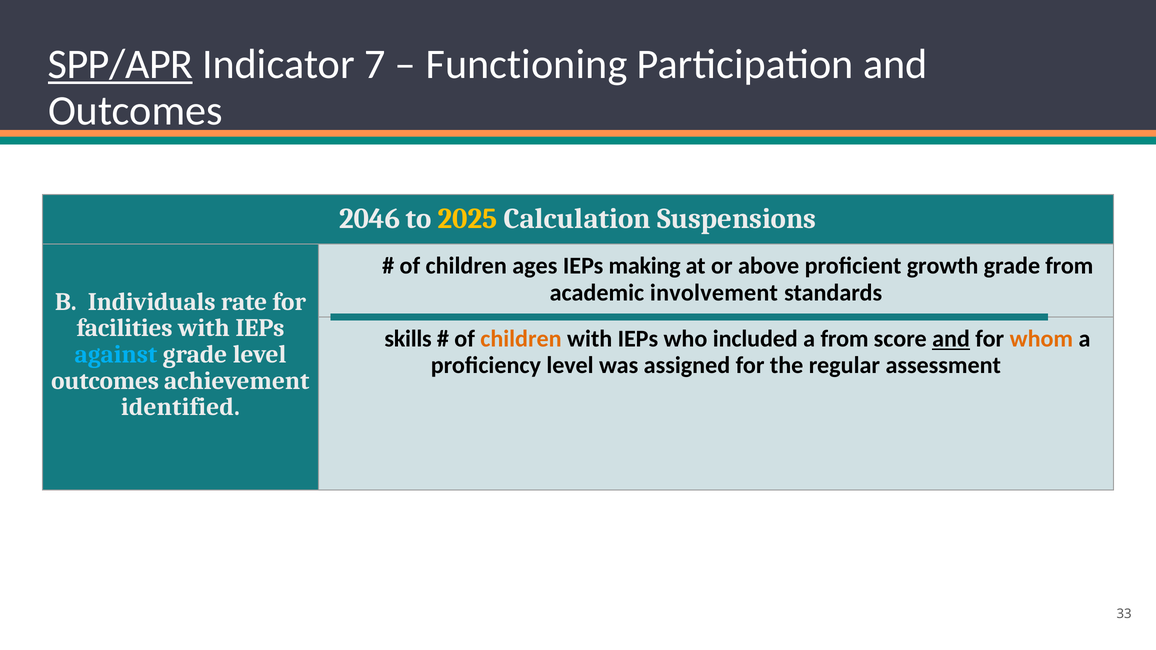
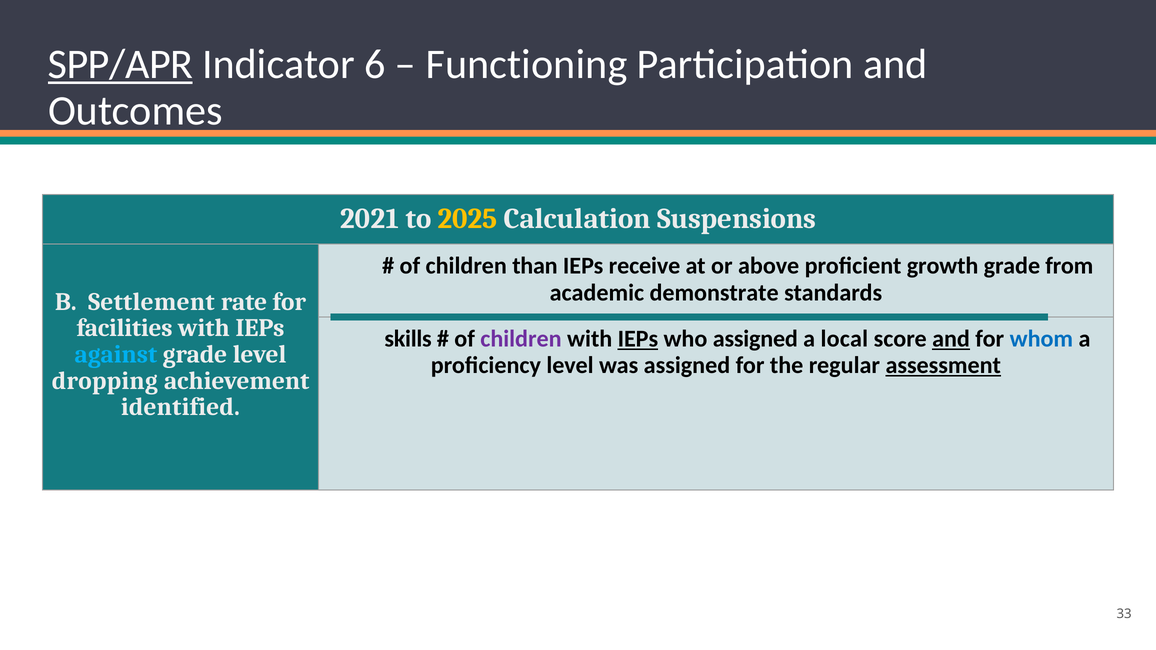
7: 7 -> 6 (375, 64)
2046: 2046 -> 2021 (369, 219)
ages: ages -> than (535, 266)
making: making -> receive (645, 266)
involvement: involvement -> demonstrate (714, 293)
Individuals: Individuals -> Settlement (151, 302)
children colour: orange -> purple (521, 339)
IEPs underline: none -> present (638, 339)
who included: included -> assigned (755, 339)
a from: from -> local (844, 339)
whom colour: orange -> blue (1041, 339)
assessment underline: none -> present (943, 366)
outcomes: outcomes -> dropping (105, 381)
